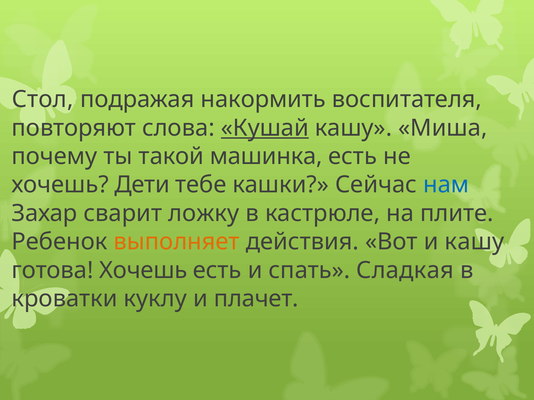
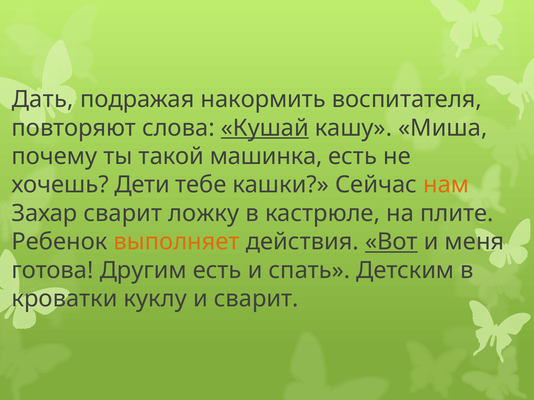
Стол: Стол -> Дать (43, 100)
нам colour: blue -> orange (446, 185)
Вот underline: none -> present (391, 242)
и кашу: кашу -> меня (474, 242)
готова Хочешь: Хочешь -> Другим (143, 271)
Сладкая: Сладкая -> Детским (405, 271)
и плачет: плачет -> сварит (256, 299)
